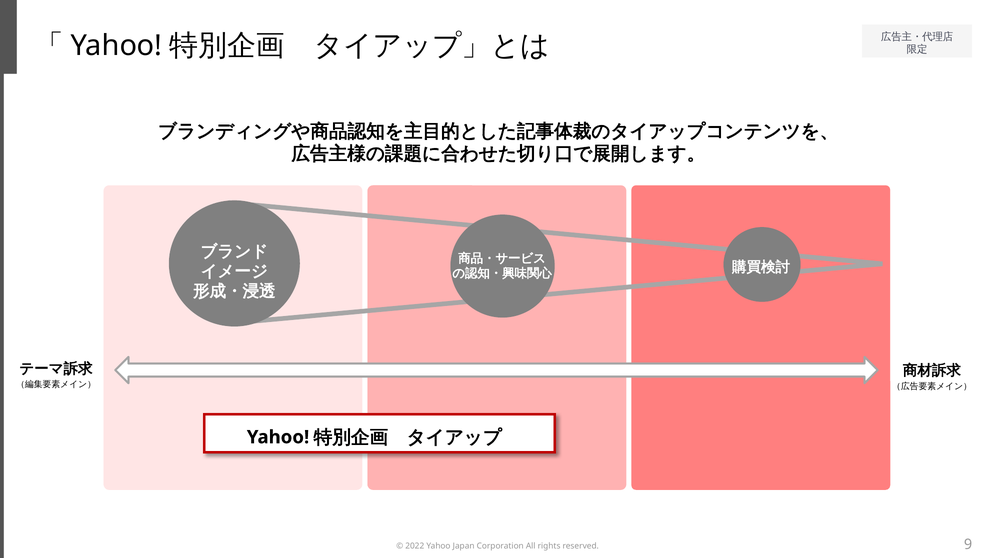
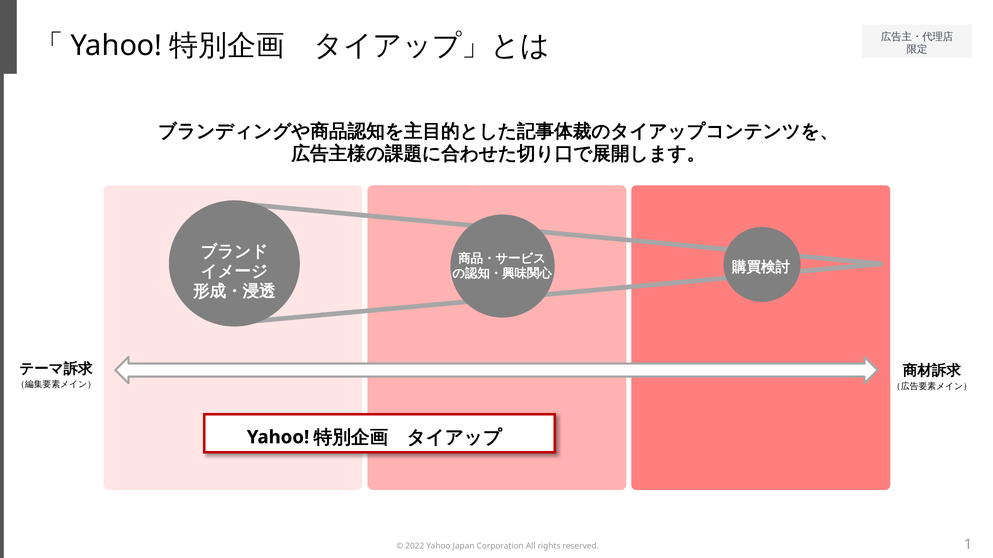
9: 9 -> 1 (968, 545)
